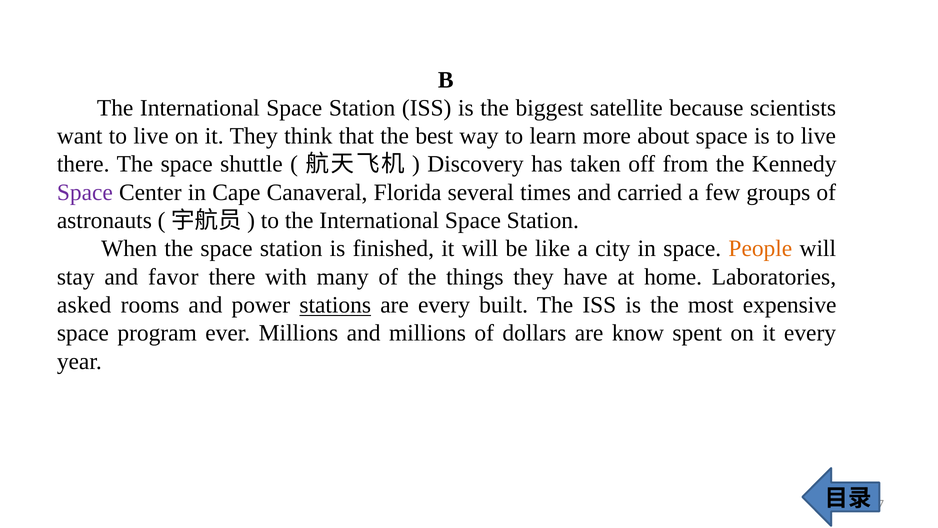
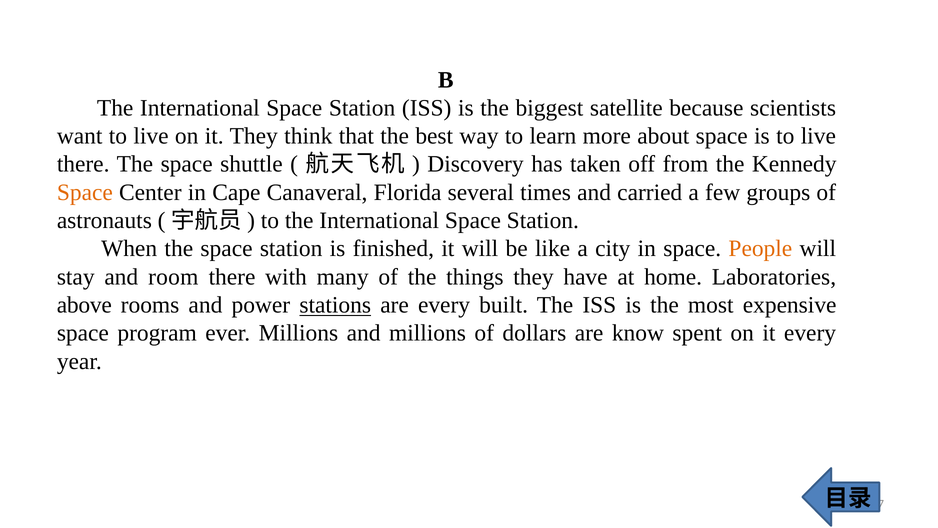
Space colour: purple -> orange (85, 192)
favor: favor -> room (173, 277)
asked: asked -> above (84, 305)
